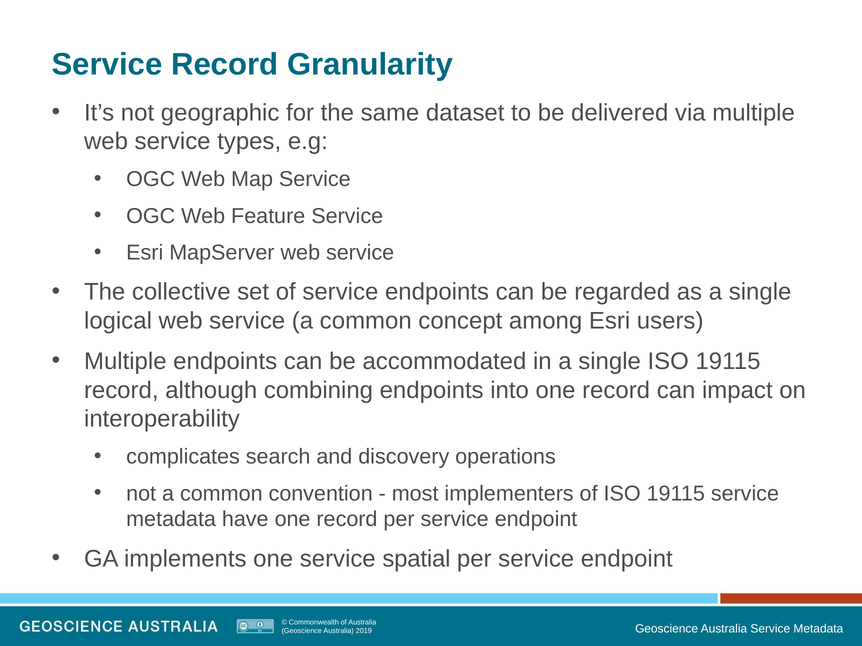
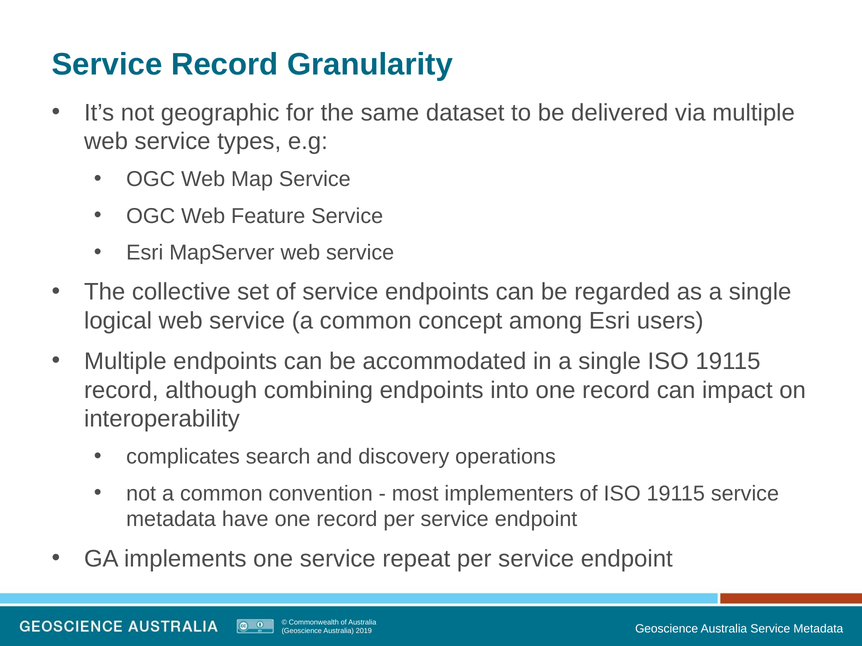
spatial: spatial -> repeat (416, 559)
